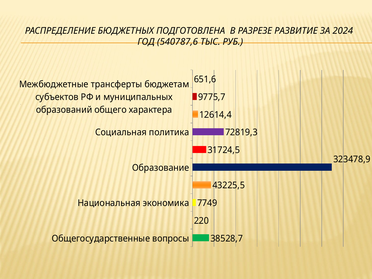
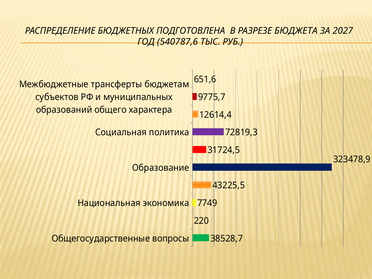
РАЗВИТИЕ: РАЗВИТИЕ -> БЮДЖЕТА (296, 31)
2024: 2024 -> 2027 (343, 31)
